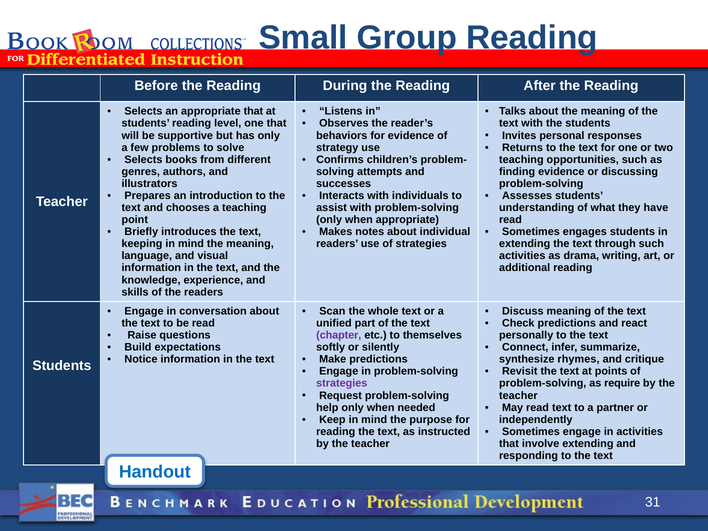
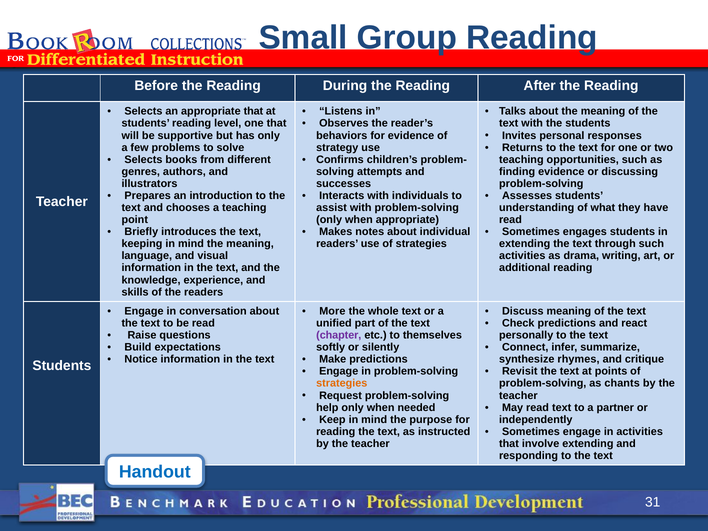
Scan: Scan -> More (332, 311)
strategies colour: purple -> orange (342, 383)
require: require -> chants (622, 383)
